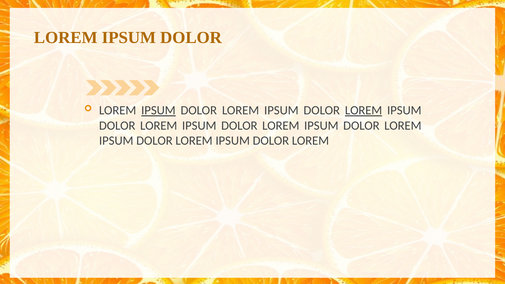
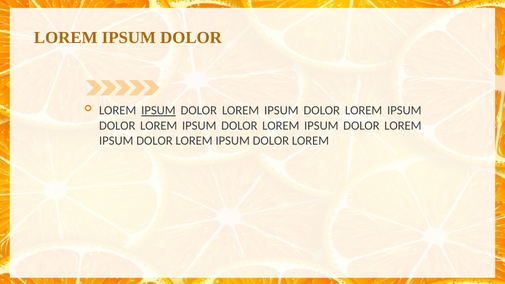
LOREM underline: present -> none (364, 110)
